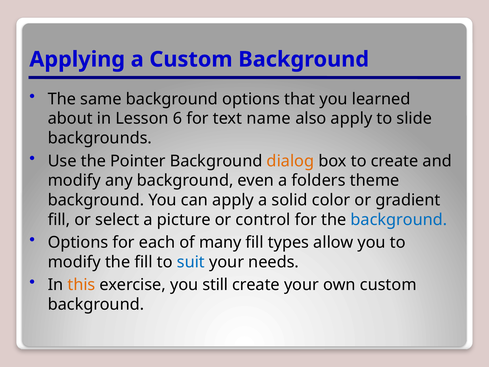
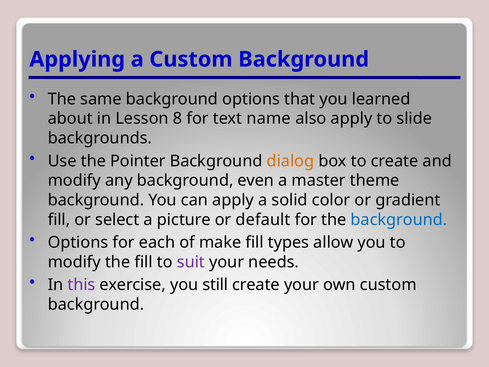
6: 6 -> 8 (177, 119)
folders: folders -> master (319, 180)
control: control -> default (263, 220)
many: many -> make (220, 242)
suit colour: blue -> purple (191, 262)
this colour: orange -> purple (81, 285)
